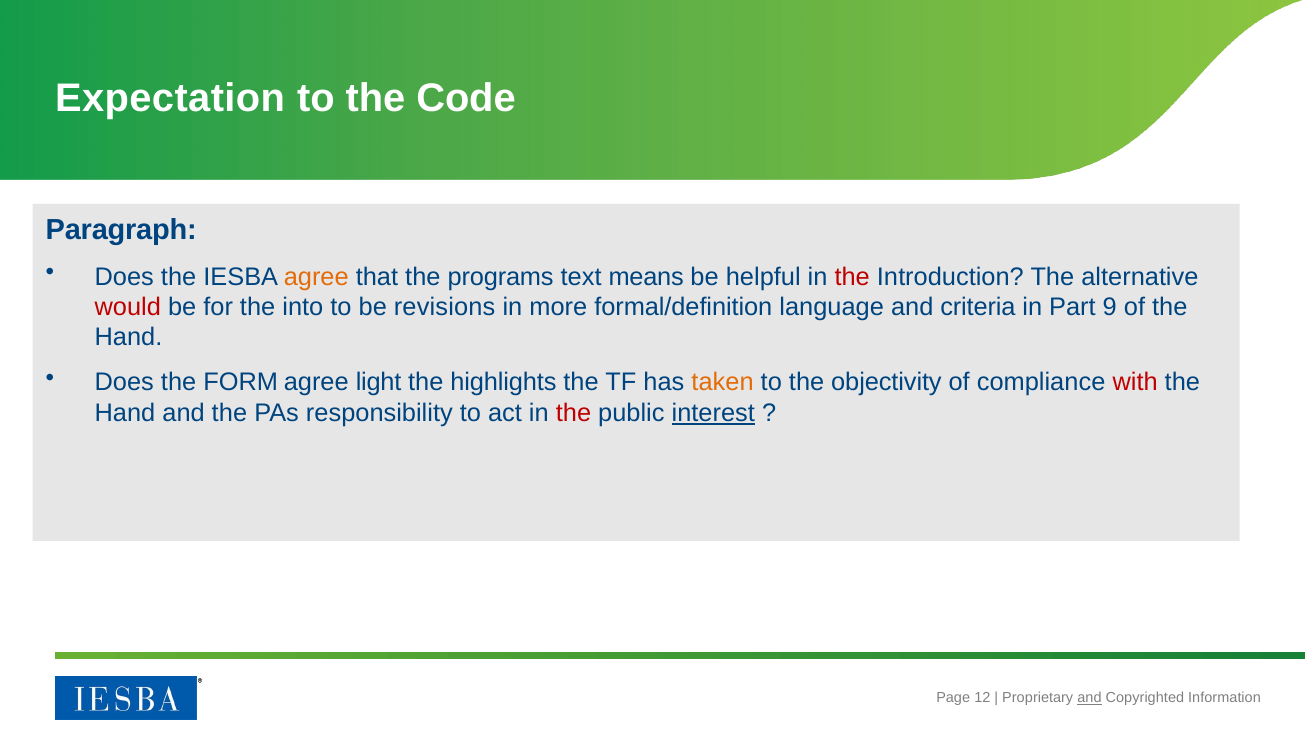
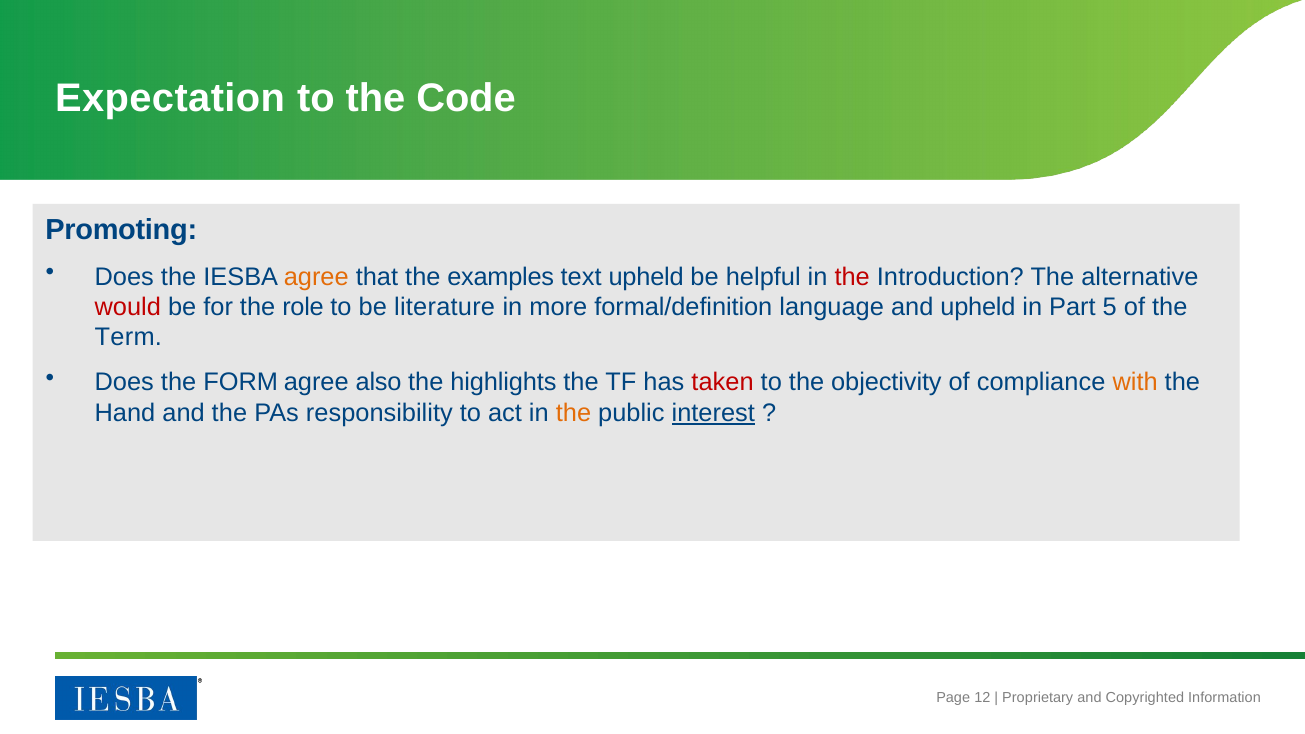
Paragraph: Paragraph -> Promoting (121, 230)
programs: programs -> examples (501, 277)
text means: means -> upheld (646, 277)
into: into -> role (303, 307)
revisions: revisions -> literature (445, 307)
and criteria: criteria -> upheld (978, 307)
9: 9 -> 5 (1110, 307)
Hand: Hand -> Term (128, 338)
light: light -> also (379, 383)
taken colour: orange -> red (723, 383)
with colour: red -> orange (1135, 383)
the colour: red -> orange (574, 413)
and underline: present -> none (1089, 698)
